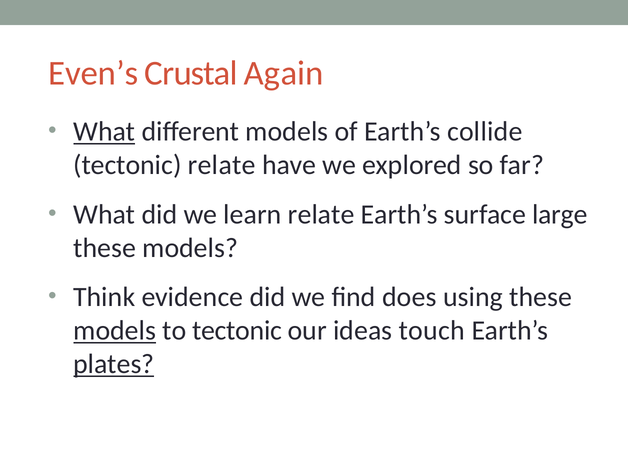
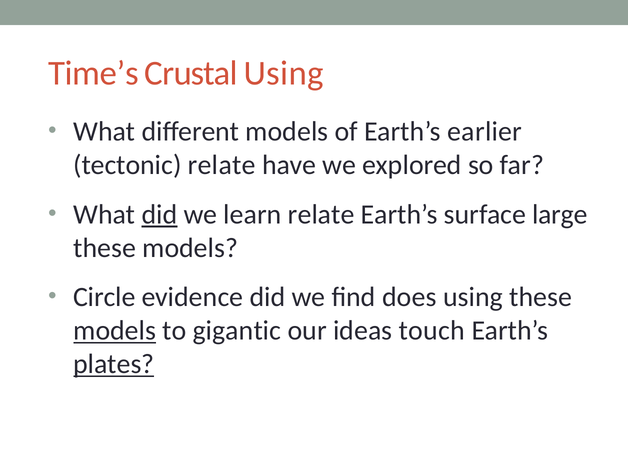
Even’s: Even’s -> Time’s (93, 73)
Crustal Again: Again -> Using (284, 73)
What underline: present -> none (104, 132)
collide: collide -> earlier (485, 132)
did underline: none -> present (159, 214)
Think: Think -> Circle (104, 297)
to tectonic: tectonic -> gigantic (237, 331)
